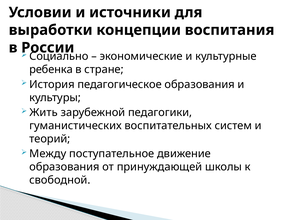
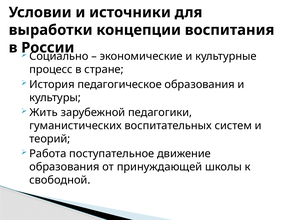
ребенка: ребенка -> процесс (51, 70)
Между: Между -> Работа (48, 154)
